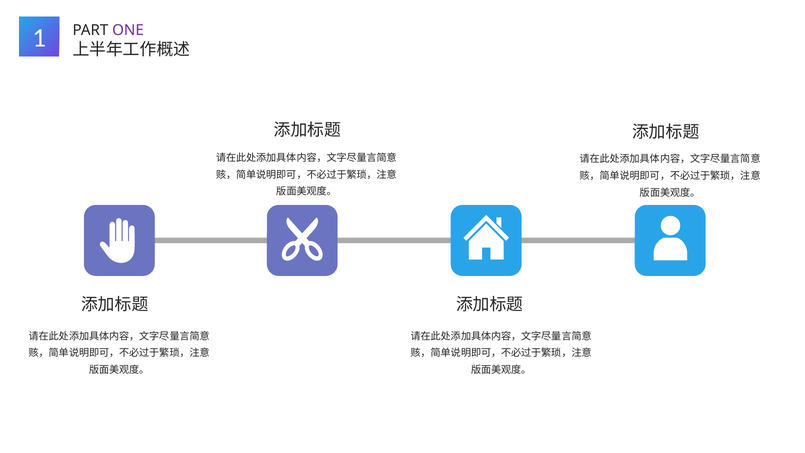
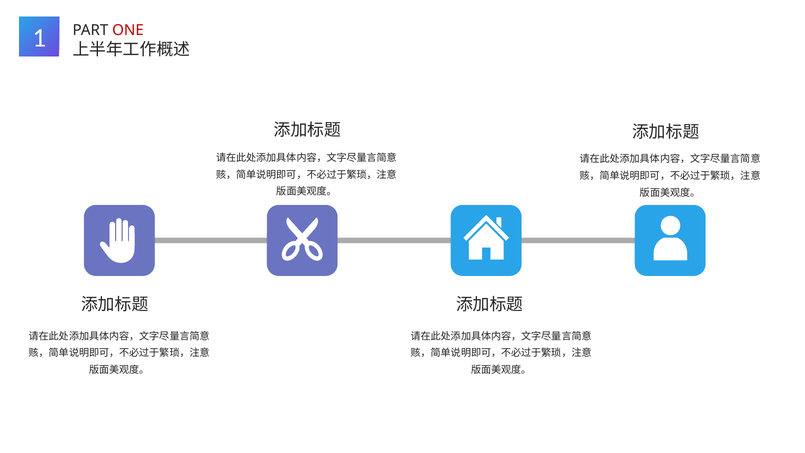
ONE colour: purple -> red (128, 30)
